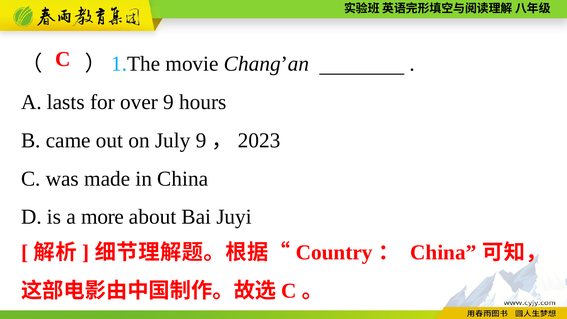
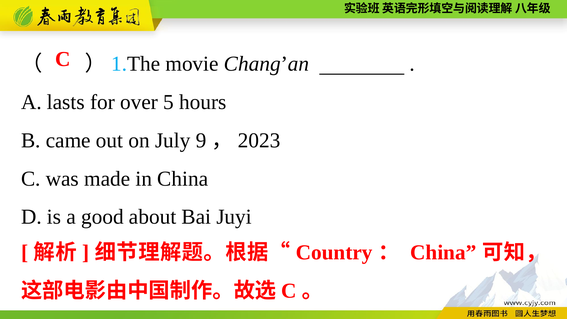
over 9: 9 -> 5 (169, 102)
more: more -> good (102, 217)
